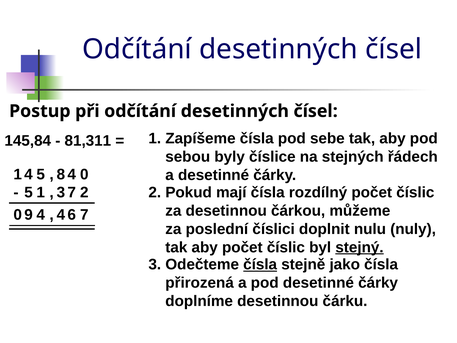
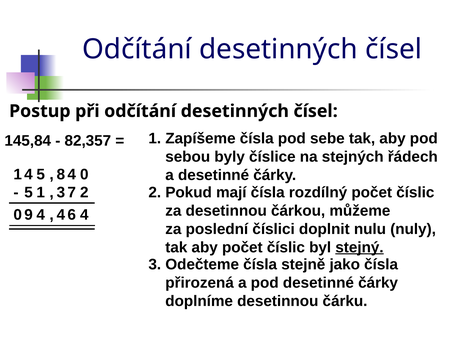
81,311: 81,311 -> 82,357 (88, 141)
0 7: 7 -> 4 (84, 215)
čísla underline: present -> none (260, 264)
